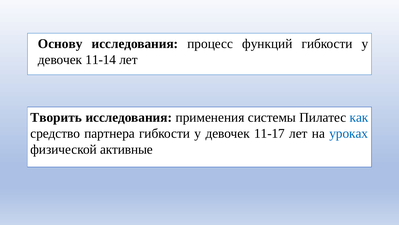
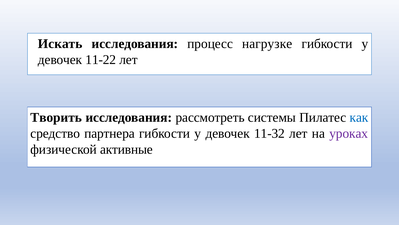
Основу: Основу -> Искать (60, 44)
функций: функций -> нагрузке (267, 44)
11-14: 11-14 -> 11-22 (101, 60)
применения: применения -> рассмотреть (210, 117)
11-17: 11-17 -> 11-32 (269, 133)
уроках colour: blue -> purple (349, 133)
